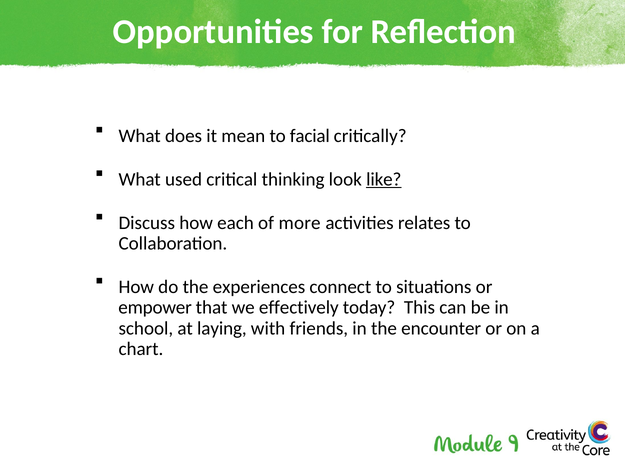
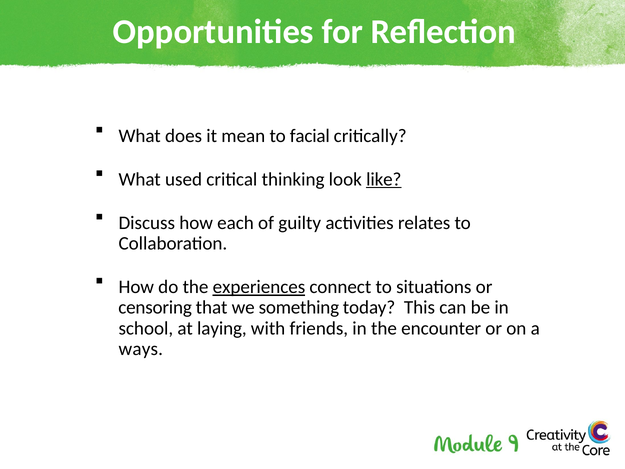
more: more -> guilty (300, 223)
experiences underline: none -> present (259, 287)
empower: empower -> censoring (155, 307)
effectively: effectively -> something (299, 307)
chart: chart -> ways (141, 349)
